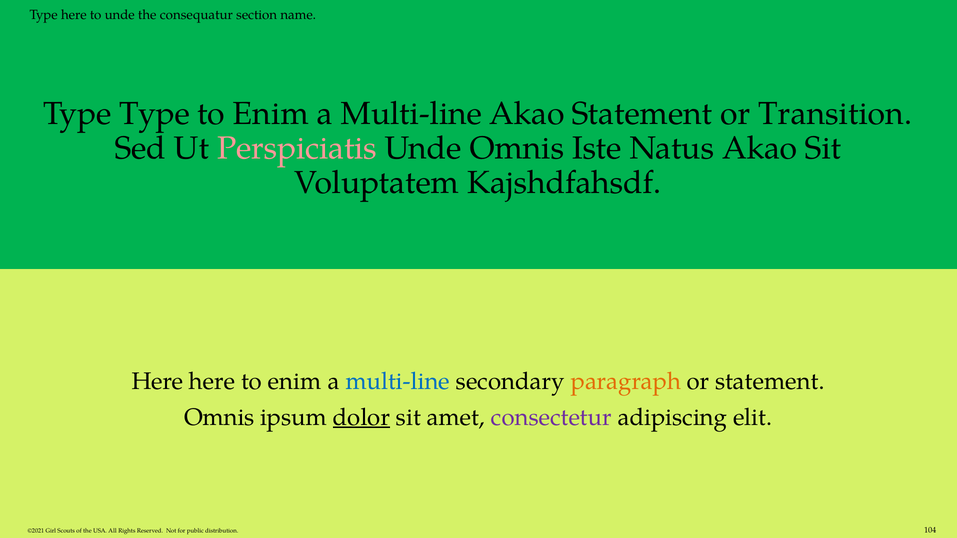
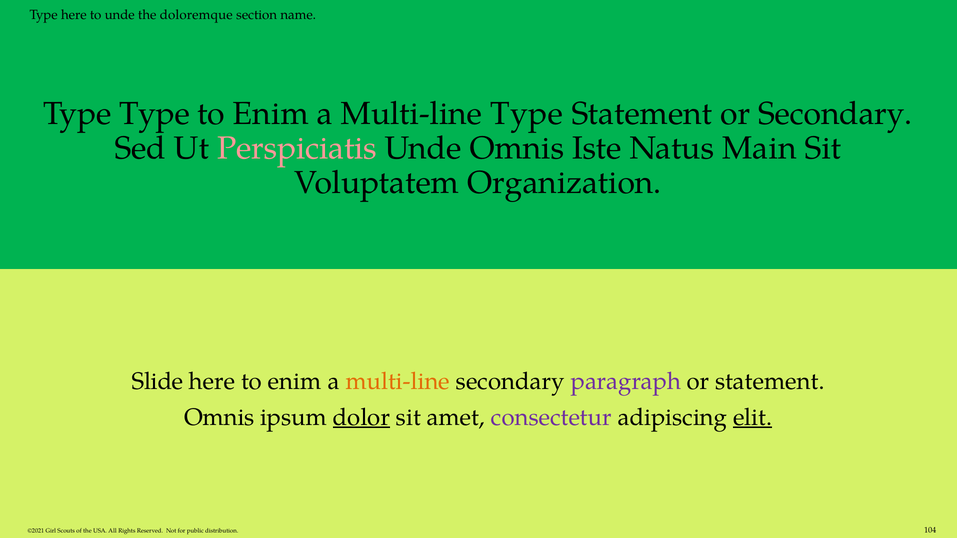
consequatur: consequatur -> doloremque (196, 15)
Multi-line Akao: Akao -> Type (527, 114)
or Transition: Transition -> Secondary (835, 114)
Natus Akao: Akao -> Main (759, 148)
Kajshdfahsdf: Kajshdfahsdf -> Organization (564, 183)
Here: Here -> Slide (158, 382)
multi-line colour: blue -> orange (398, 382)
paragraph colour: orange -> purple (626, 382)
elit underline: none -> present (753, 417)
